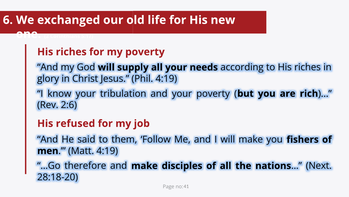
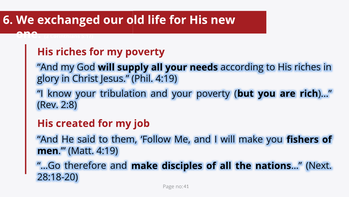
2:6: 2:6 -> 2:8 (69, 105)
refused: refused -> created (75, 123)
